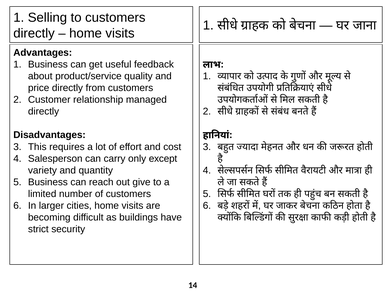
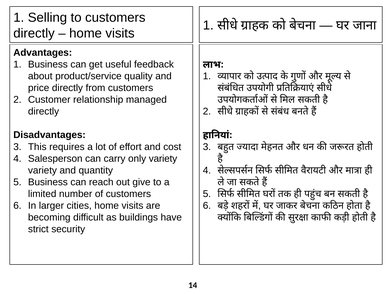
only except: except -> variety (163, 159)
